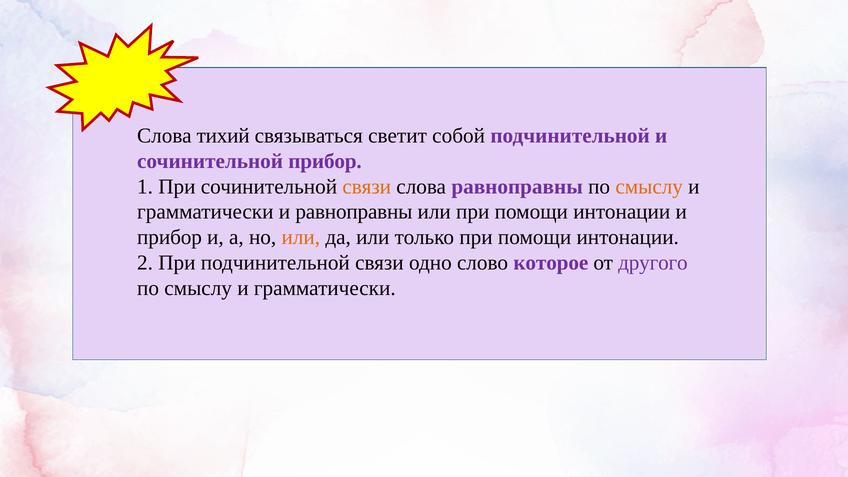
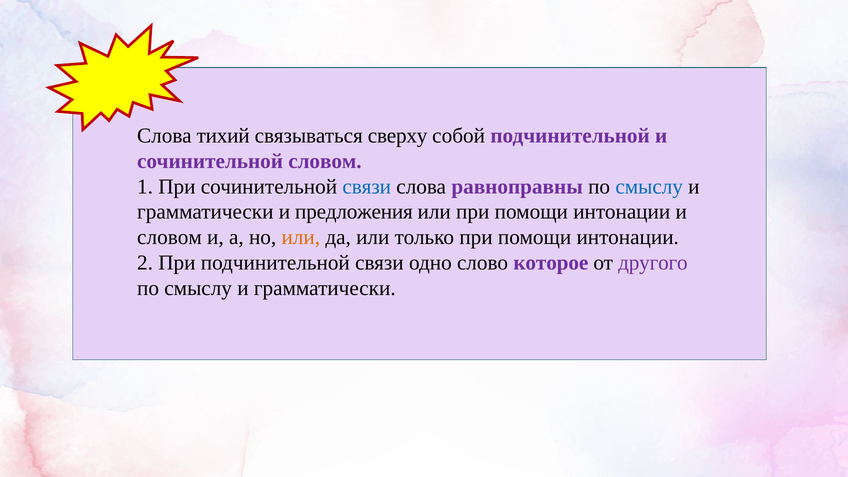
светит: светит -> сверху (398, 136)
сочинительной прибор: прибор -> словом (325, 161)
связи colour: orange -> blue (367, 187)
смыслу colour: orange -> blue (649, 187)
и равноправны: равноправны -> предложения (354, 212)
прибор: прибор -> словом (169, 237)
